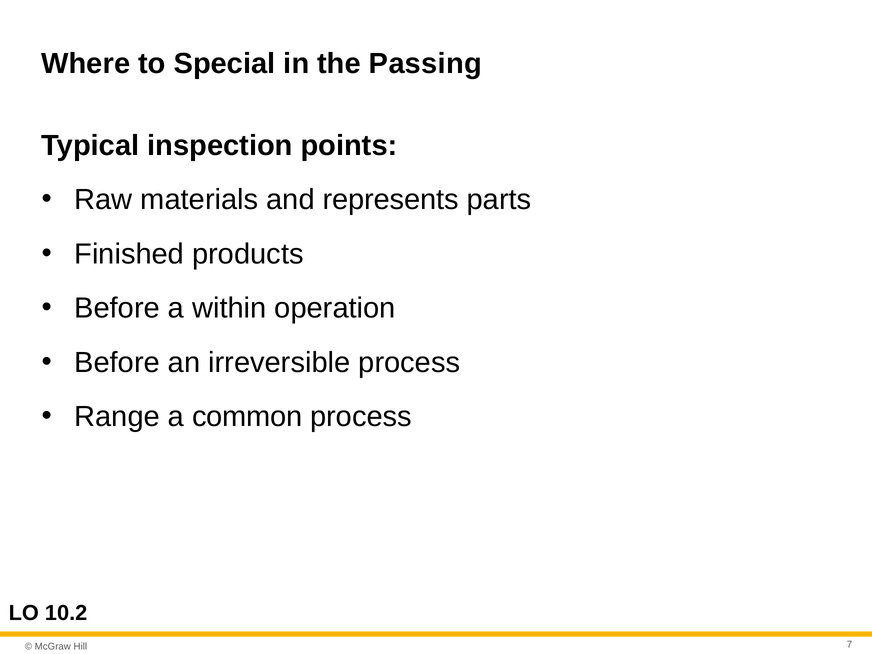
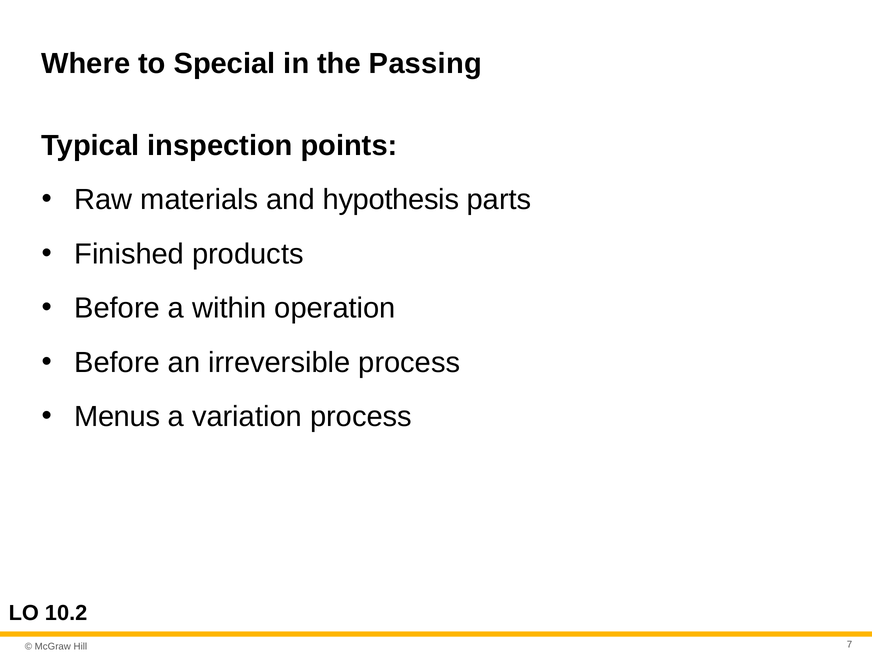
represents: represents -> hypothesis (391, 200)
Range: Range -> Menus (117, 417)
common: common -> variation (247, 417)
